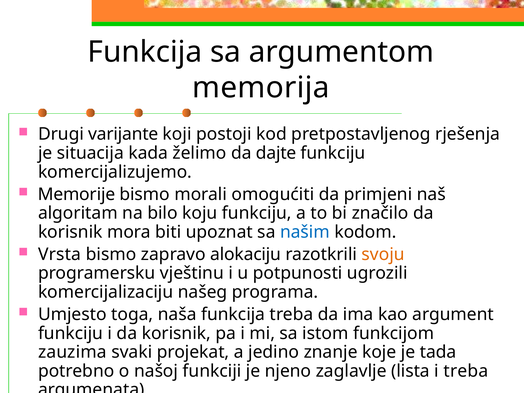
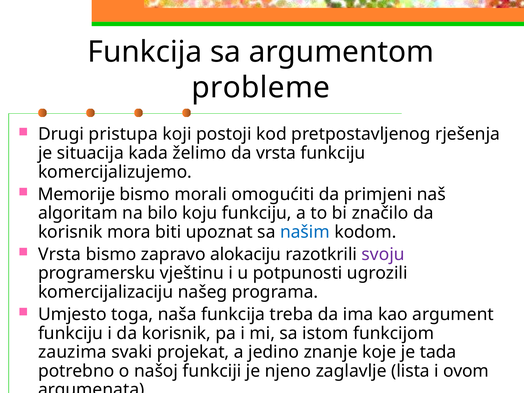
memorija: memorija -> probleme (261, 88)
varijante: varijante -> pristupa (123, 134)
da dajte: dajte -> vrsta (276, 153)
svoju colour: orange -> purple (383, 254)
i treba: treba -> ovom (466, 371)
